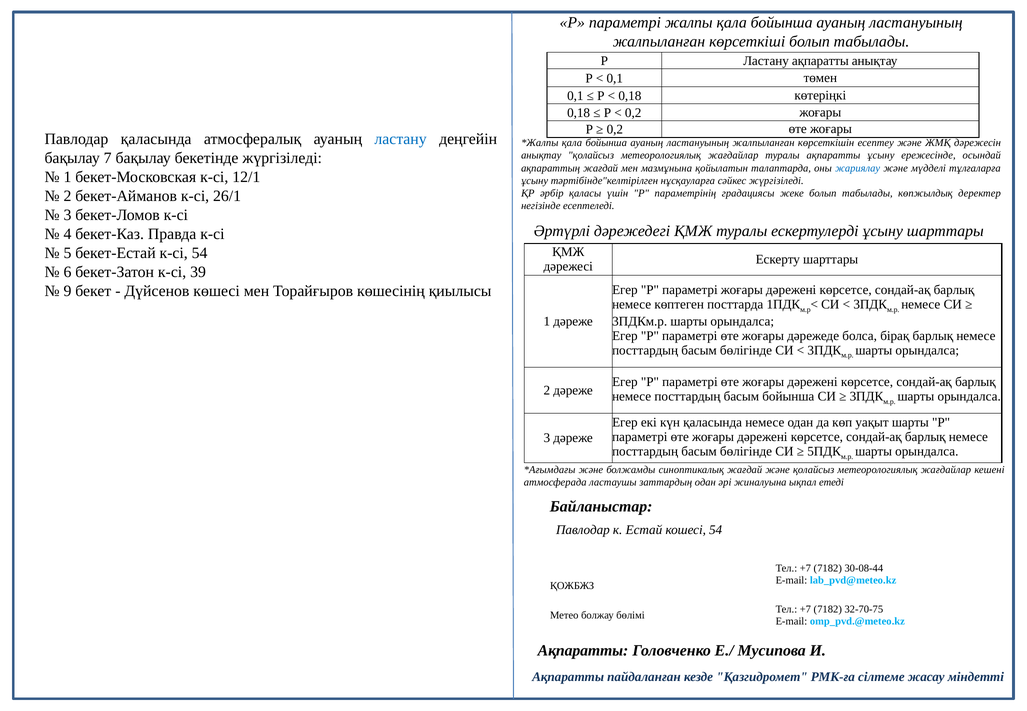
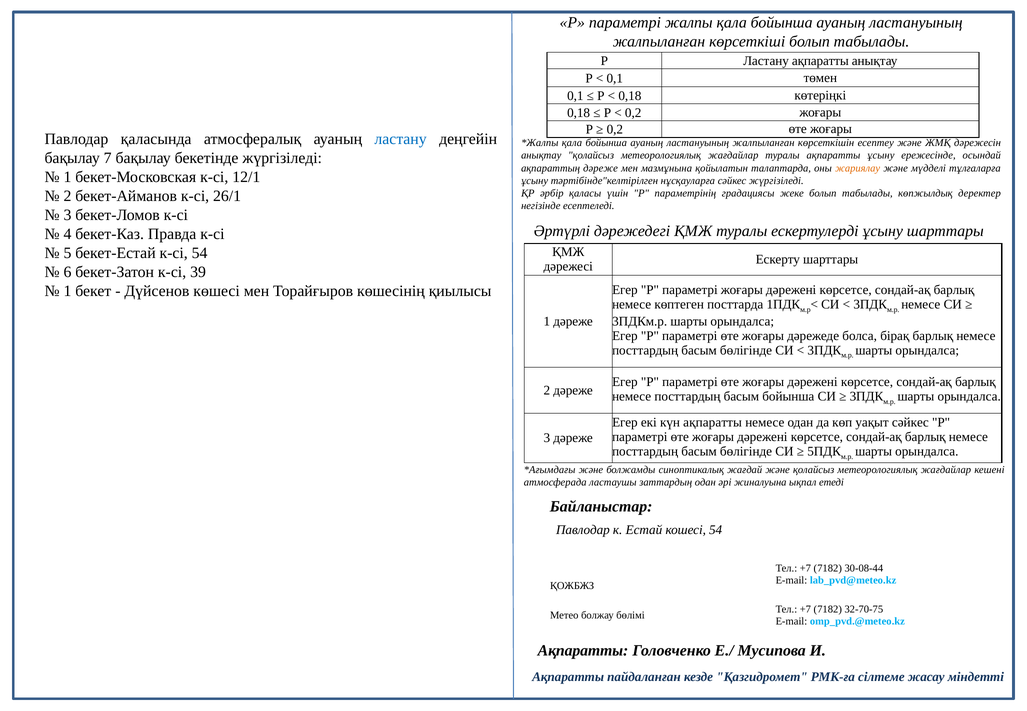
ақпараттың жағдай: жағдай -> дәреже (601, 168)
жариялау colour: blue -> orange (858, 168)
9: 9 -> 1 (67, 291)
күн қаласында: қаласында -> ақпаратты (713, 423)
уақыт шарты: шарты -> сәйкес (910, 423)
